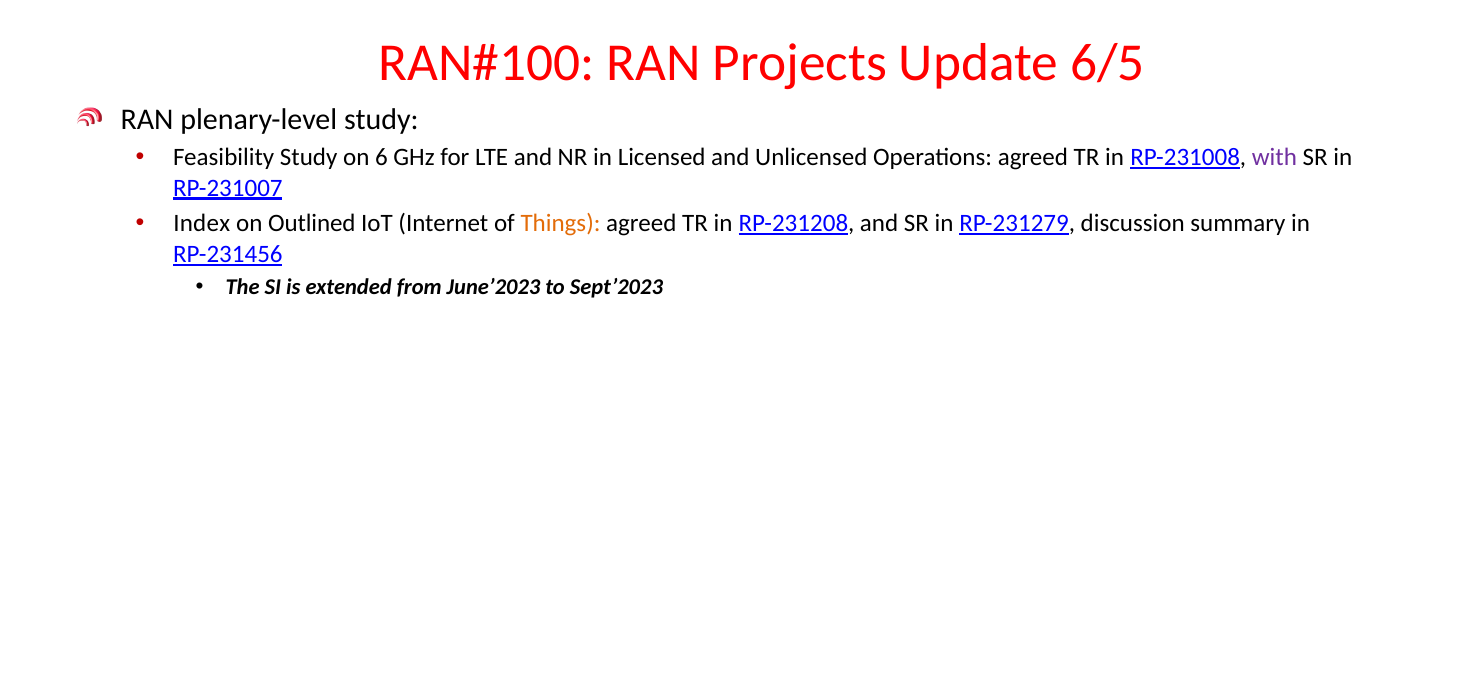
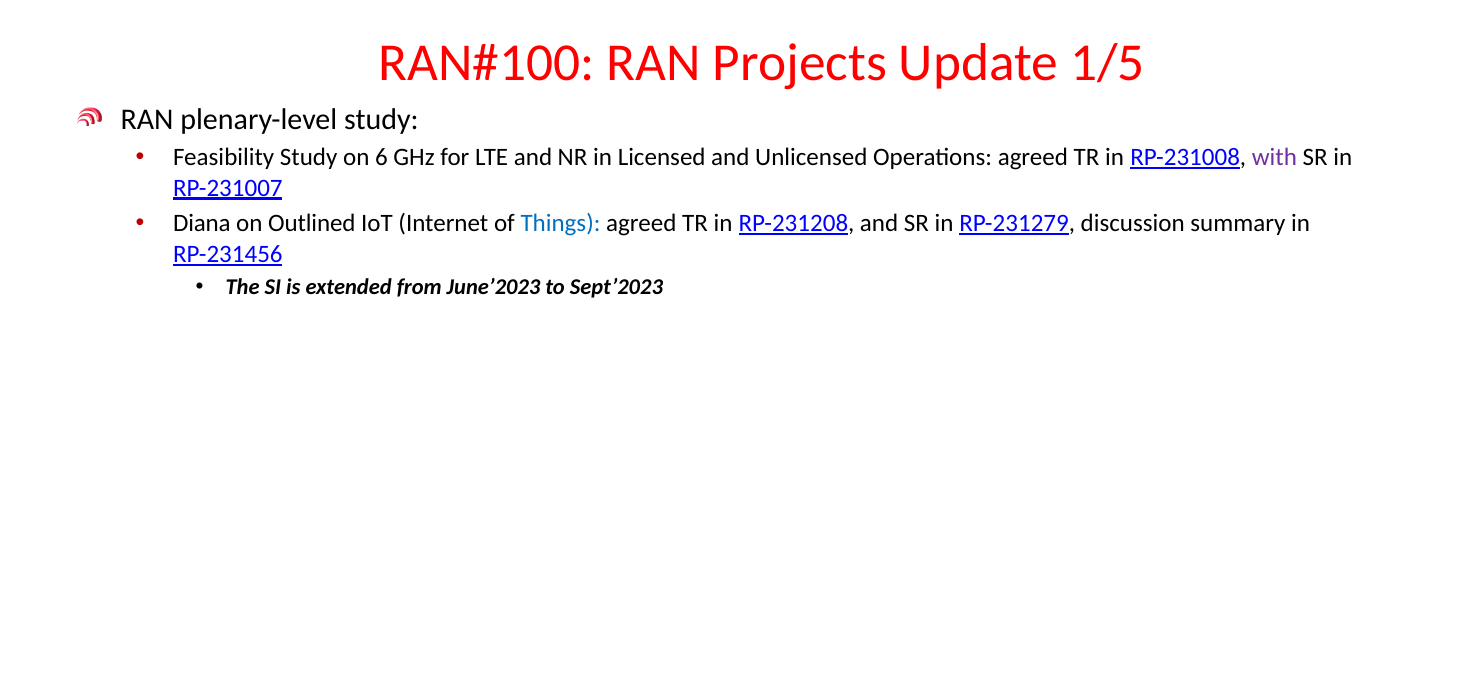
6/5: 6/5 -> 1/5 (1107, 62)
Index: Index -> Diana (202, 223)
Things colour: orange -> blue (561, 223)
